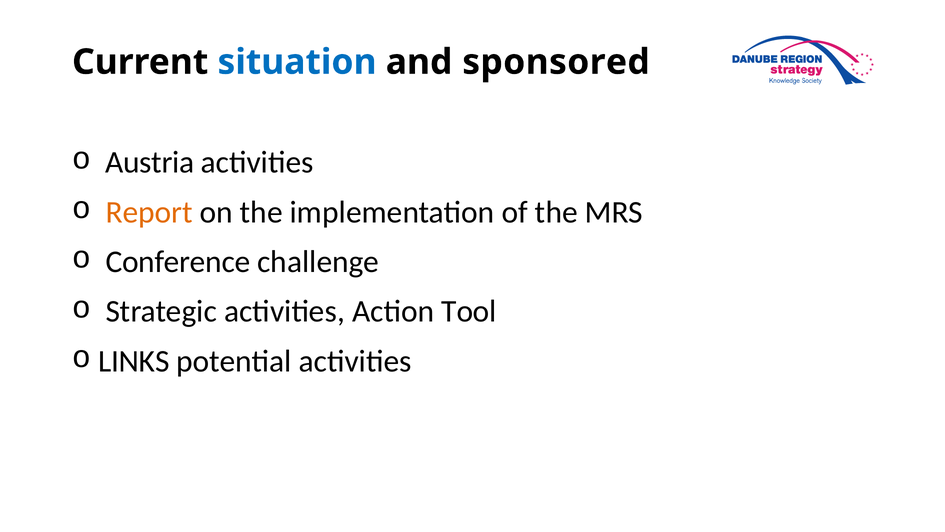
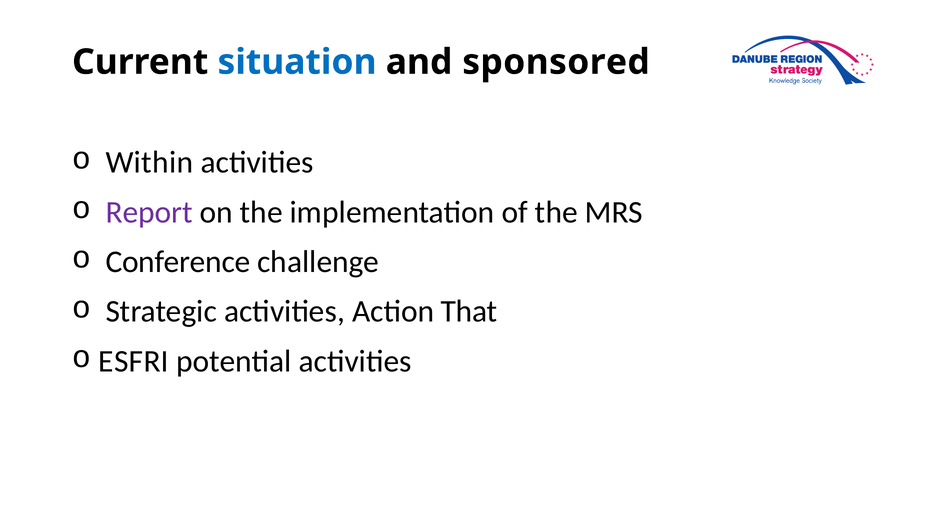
Austria: Austria -> Within (149, 162)
Report colour: orange -> purple (149, 212)
Tool: Tool -> That (469, 311)
LINKS: LINKS -> ESFRI (134, 361)
